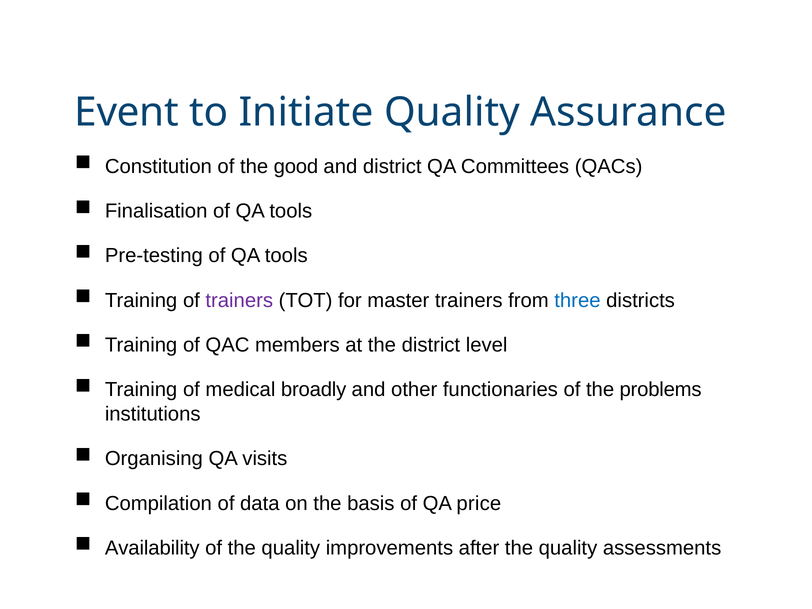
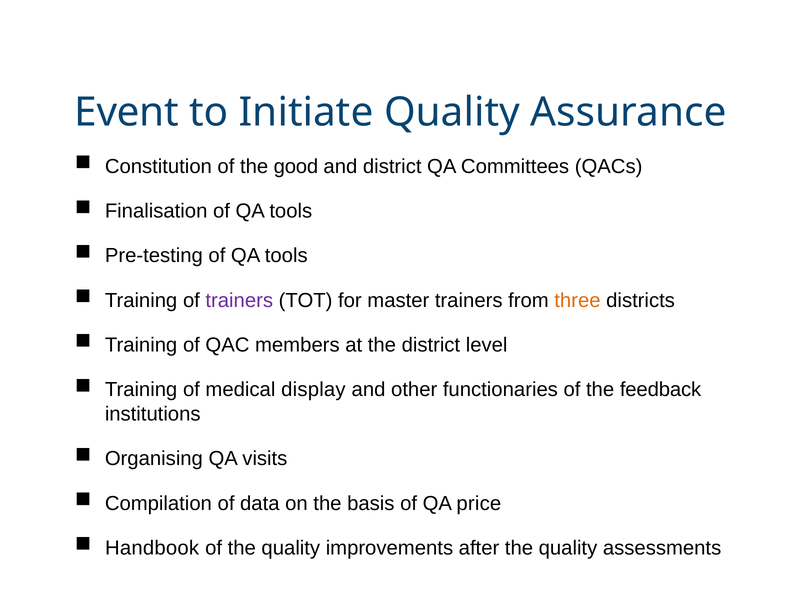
three colour: blue -> orange (577, 300)
broadly: broadly -> display (313, 390)
problems: problems -> feedback (661, 390)
Availability: Availability -> Handbook (152, 548)
